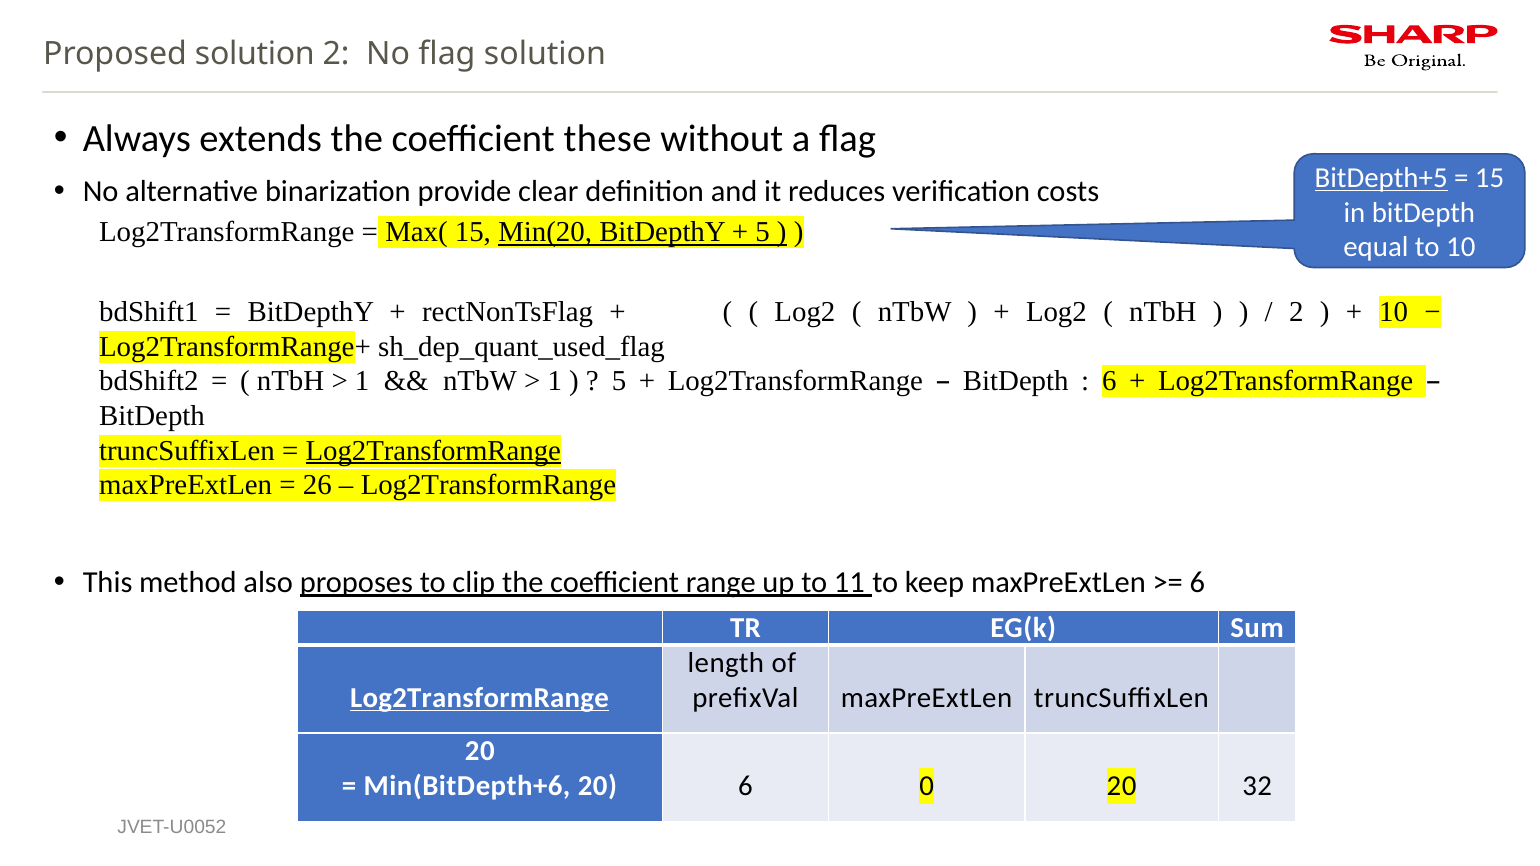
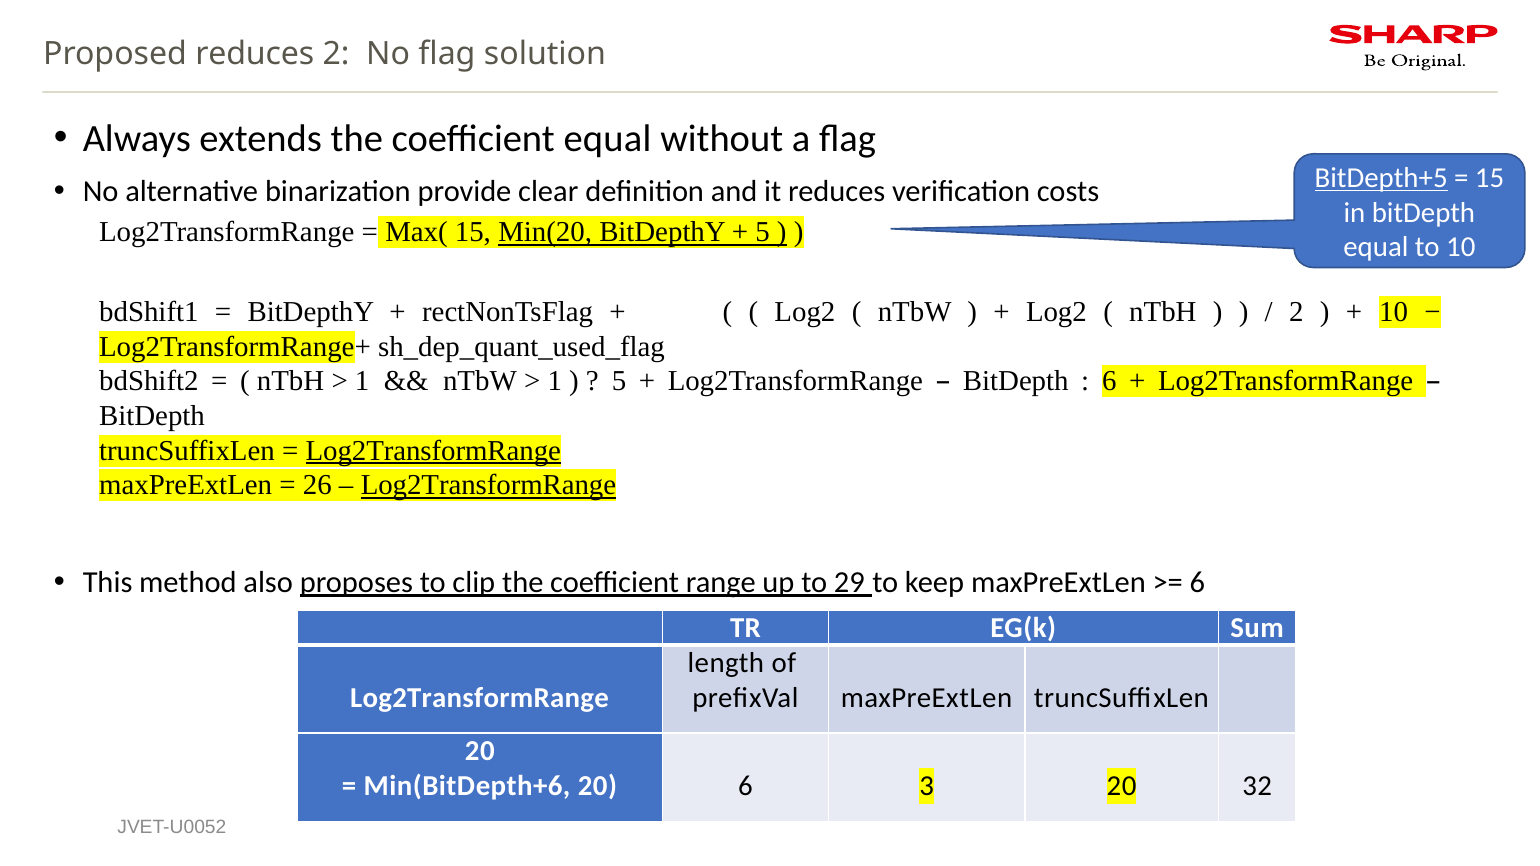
Proposed solution: solution -> reduces (255, 54)
coefficient these: these -> equal (608, 138)
Log2TransformRange underline: none -> present (488, 486)
11: 11 -> 29 (849, 583)
Log2TransformRange underline: present -> none (479, 698)
0: 0 -> 3 (927, 787)
